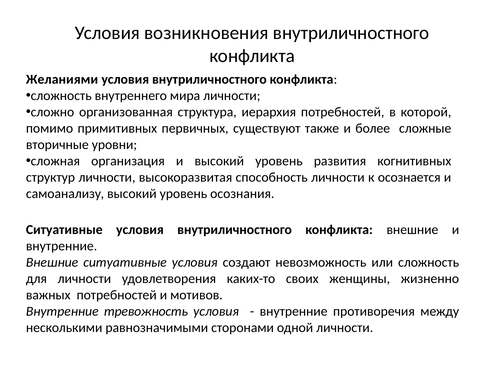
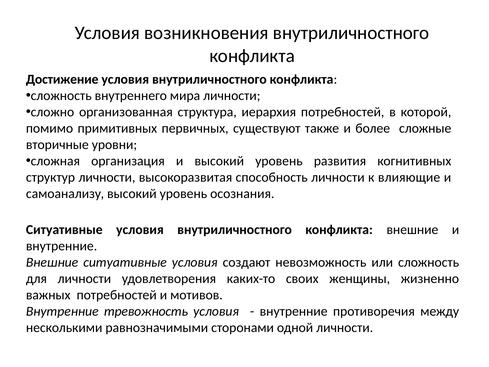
Желаниями: Желаниями -> Достижение (62, 79)
осознается: осознается -> влияющие (409, 177)
